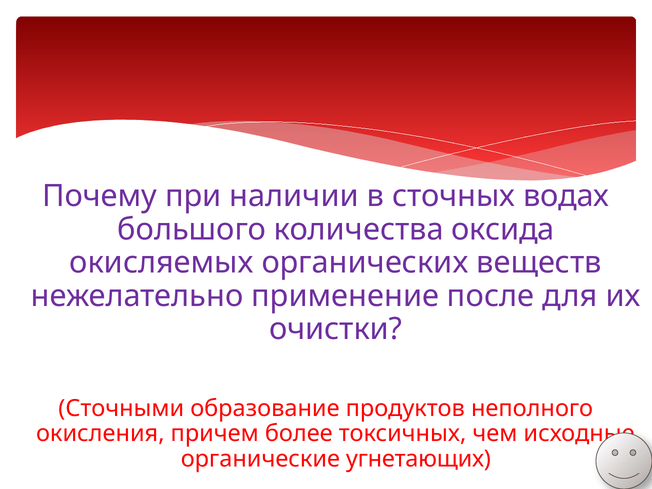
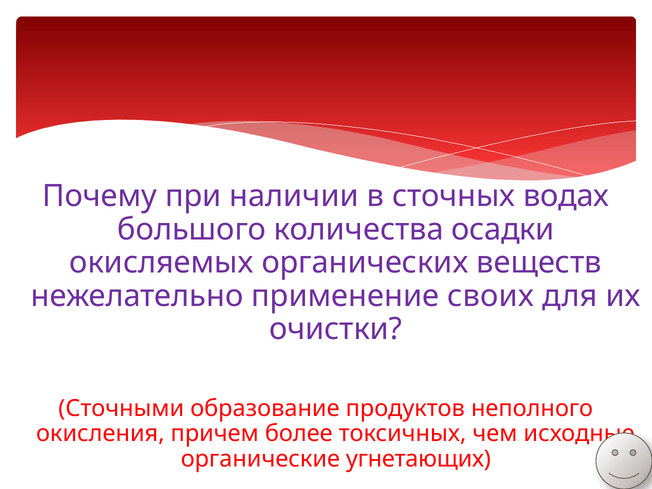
оксида: оксида -> осадки (503, 230)
после: после -> своих (491, 296)
